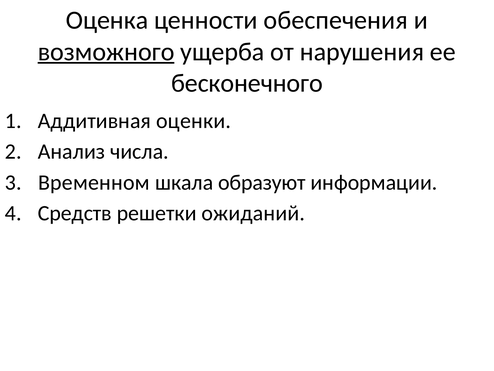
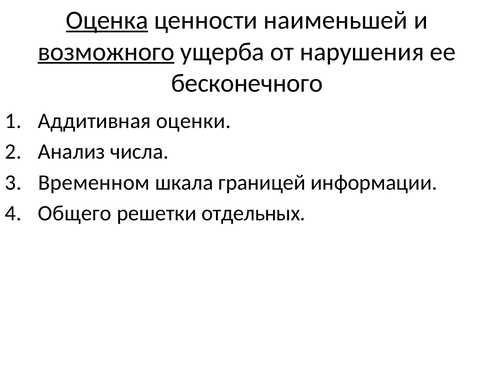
Оценка underline: none -> present (107, 20)
обеспечения: обеспечения -> наименьшей (336, 20)
образуют: образуют -> границей (262, 182)
Средств: Средств -> Общего (75, 213)
ожиданий: ожиданий -> отдельных (253, 213)
